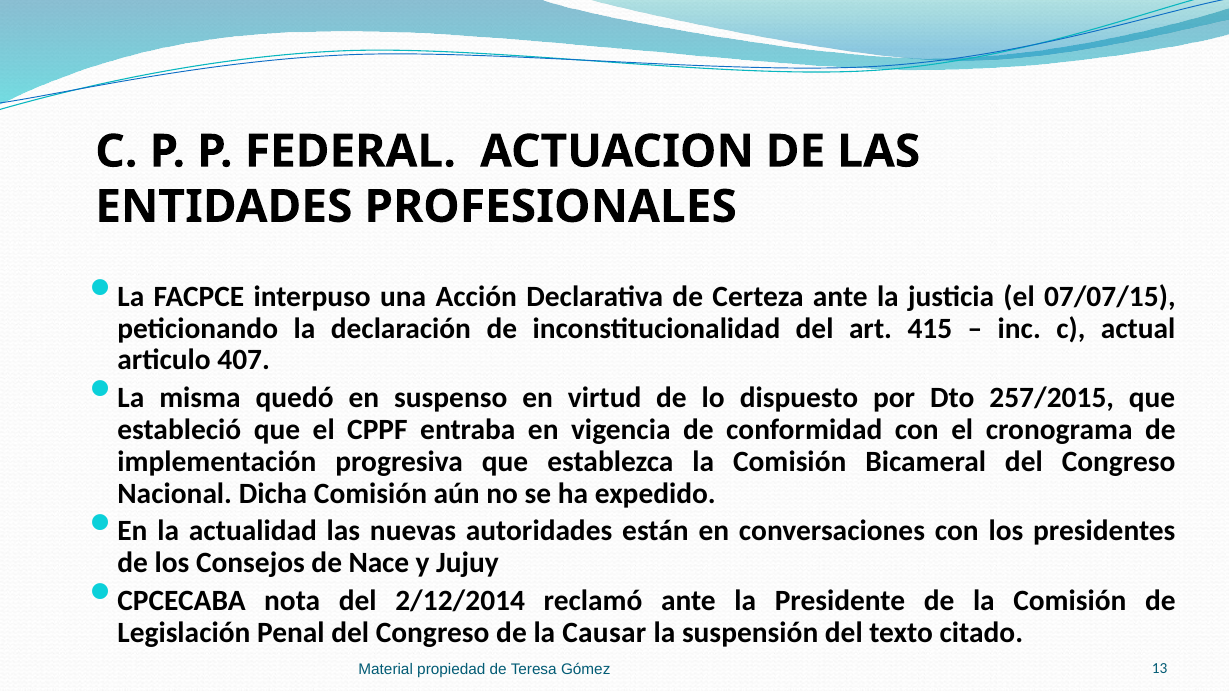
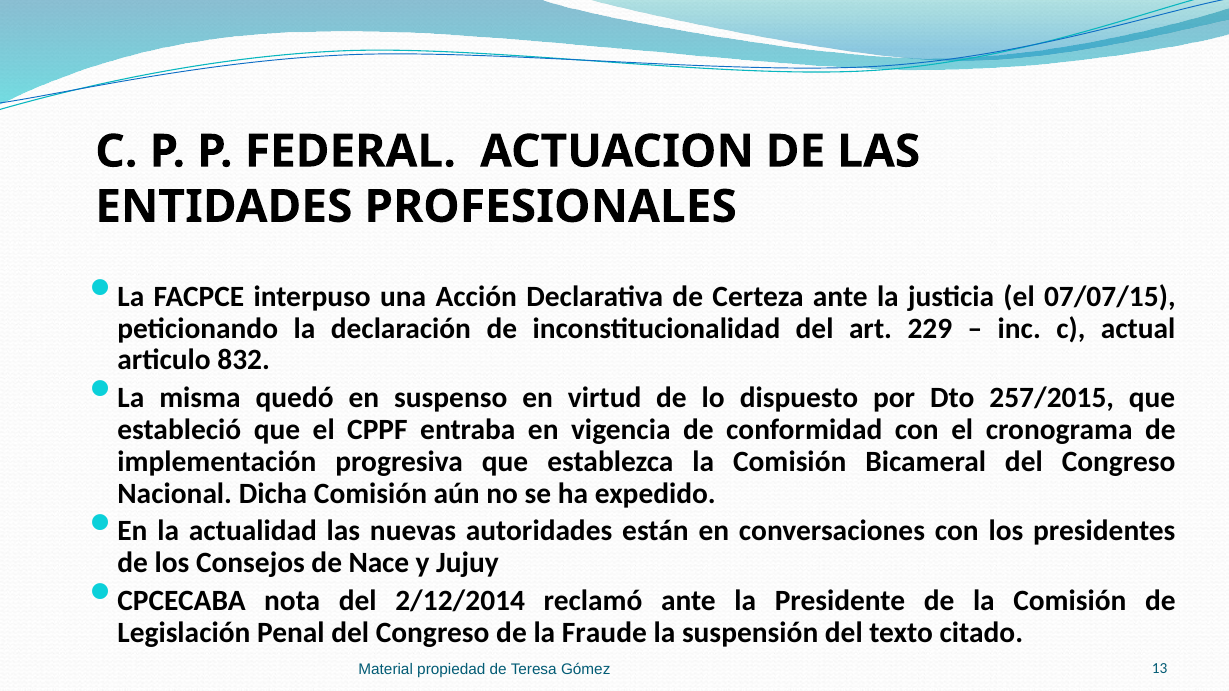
415: 415 -> 229 (930, 329)
407: 407 -> 832 (244, 360)
Causar: Causar -> Fraude (604, 633)
